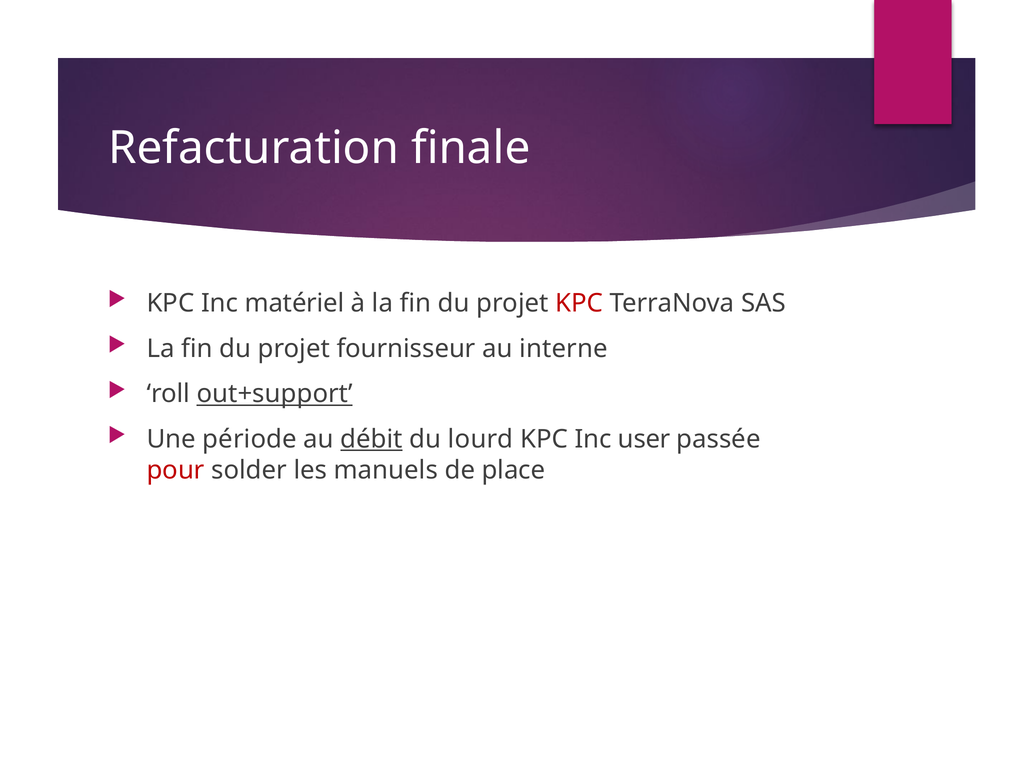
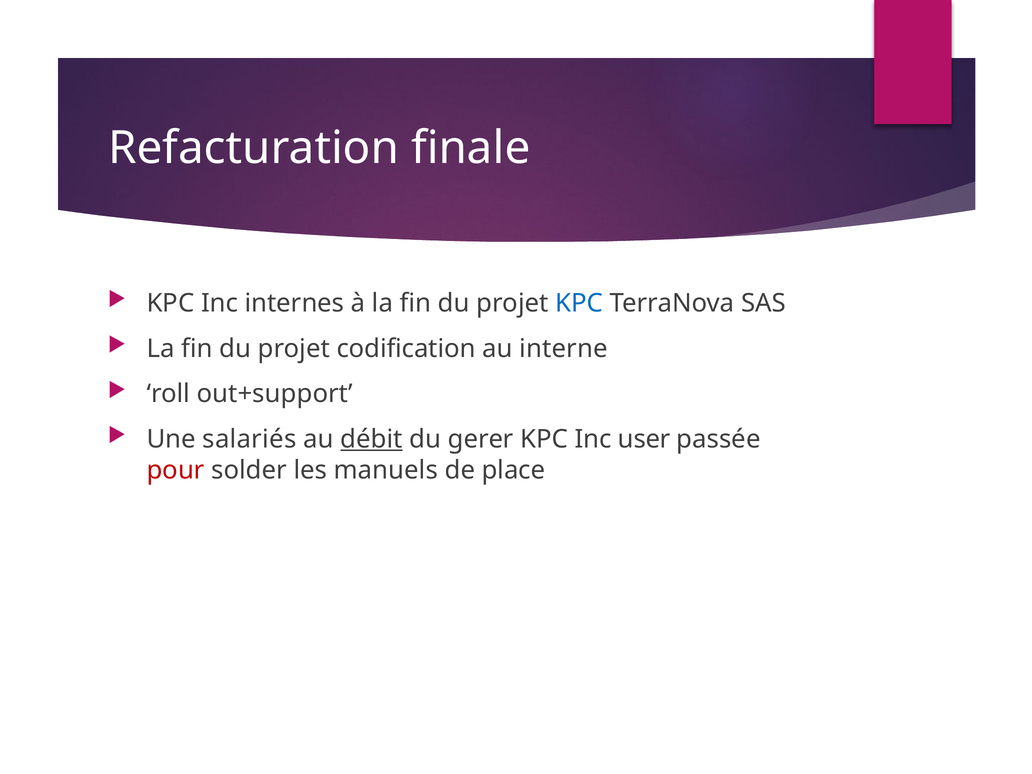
matériel: matériel -> internes (294, 303)
KPC colour: red -> blue (579, 303)
fournisseur: fournisseur -> codification (406, 349)
out+support underline: present -> none (275, 394)
période: période -> salariés (249, 439)
lourd: lourd -> gerer (481, 439)
